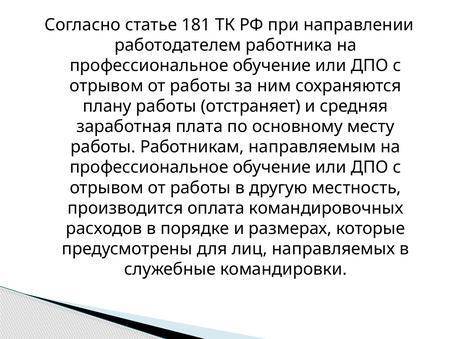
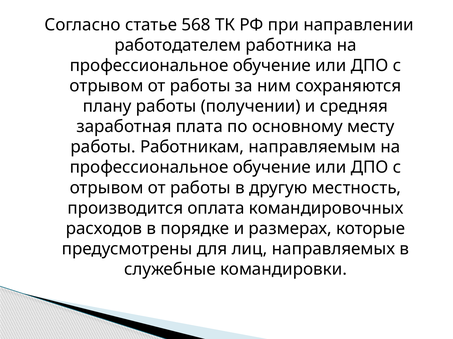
181: 181 -> 568 (196, 25)
отстраняет: отстраняет -> получении (251, 107)
